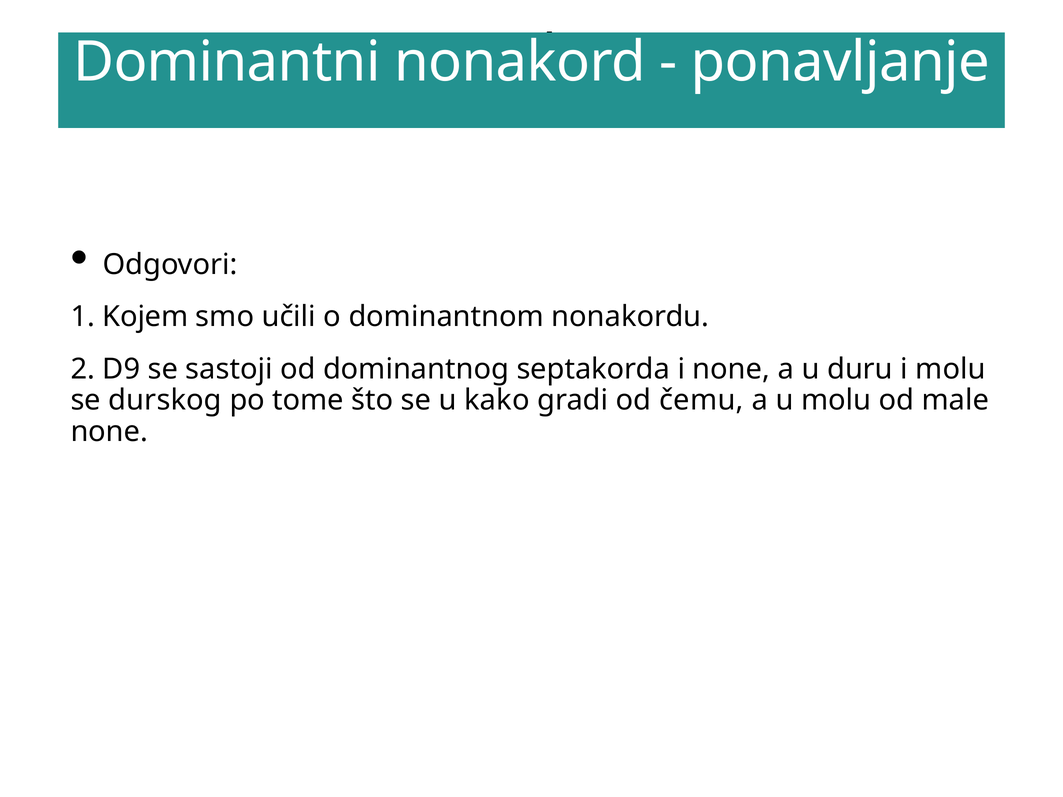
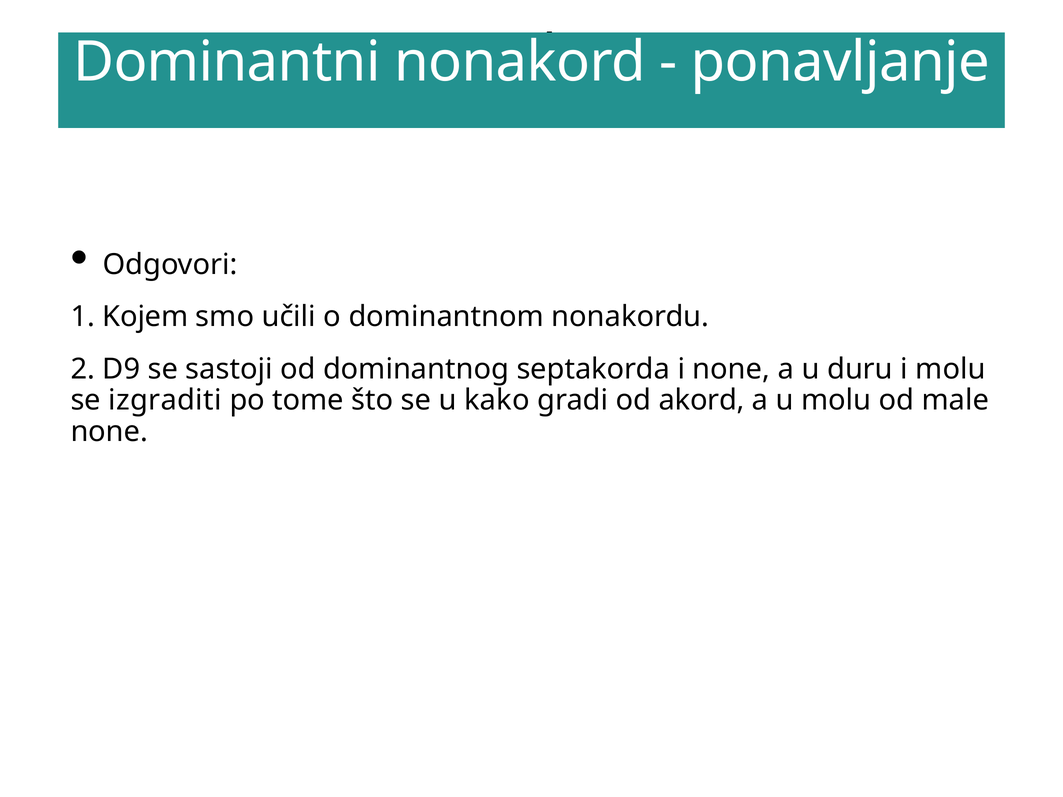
durskog: durskog -> izgraditi (165, 400)
čemu: čemu -> akord (702, 400)
